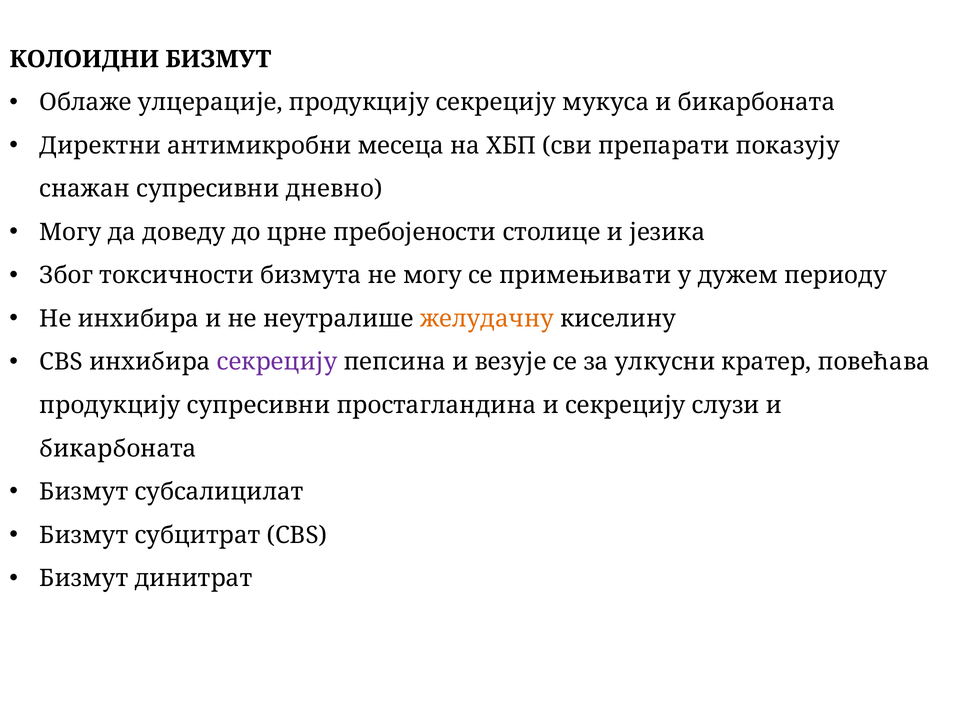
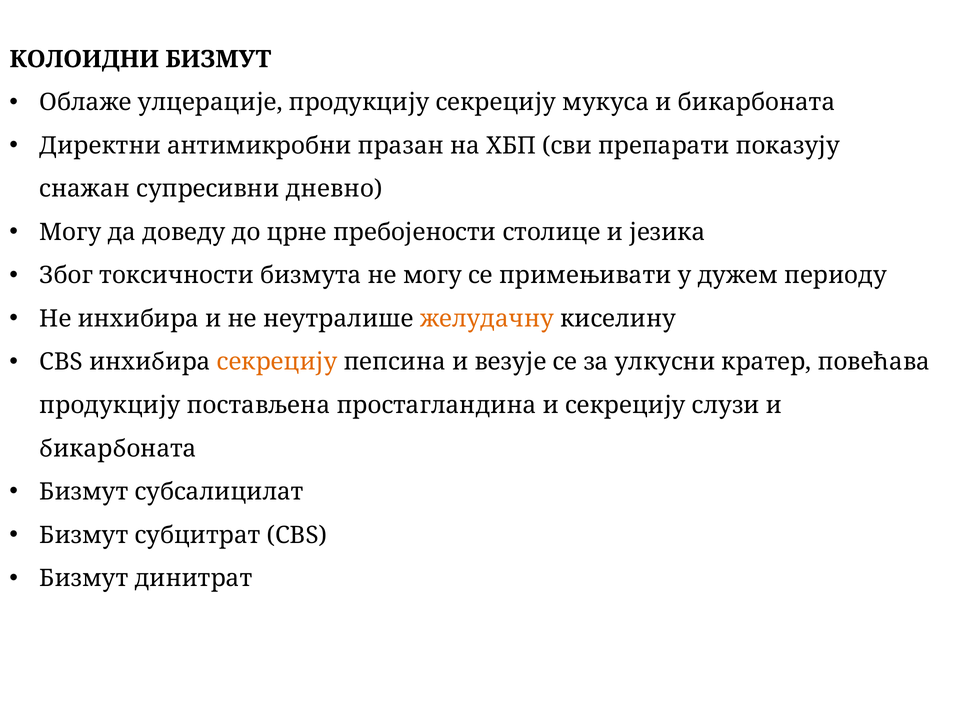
месеца: месеца -> празан (401, 146)
секрецију colour: purple -> orange (277, 362)
продукцију супресивни: супресивни -> постављена (259, 405)
